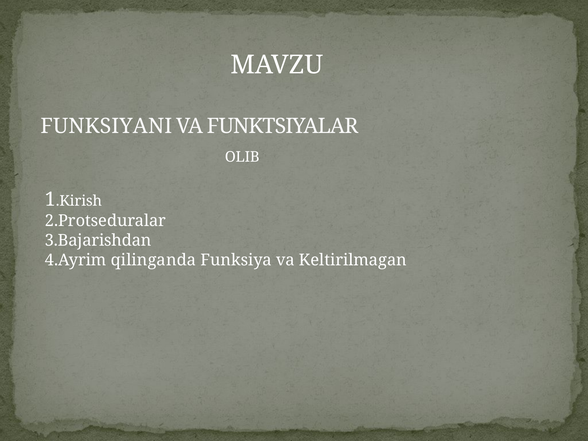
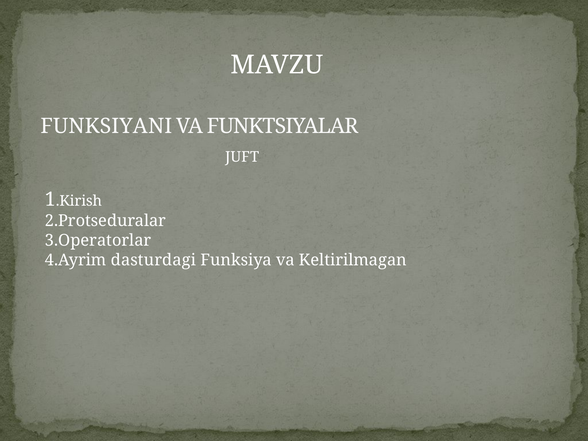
OLIB: OLIB -> JUFT (242, 157)
3.Bajarishdan: 3.Bajarishdan -> 3.Operatorlar (98, 240)
qilinganda: qilinganda -> dasturdagi (153, 260)
